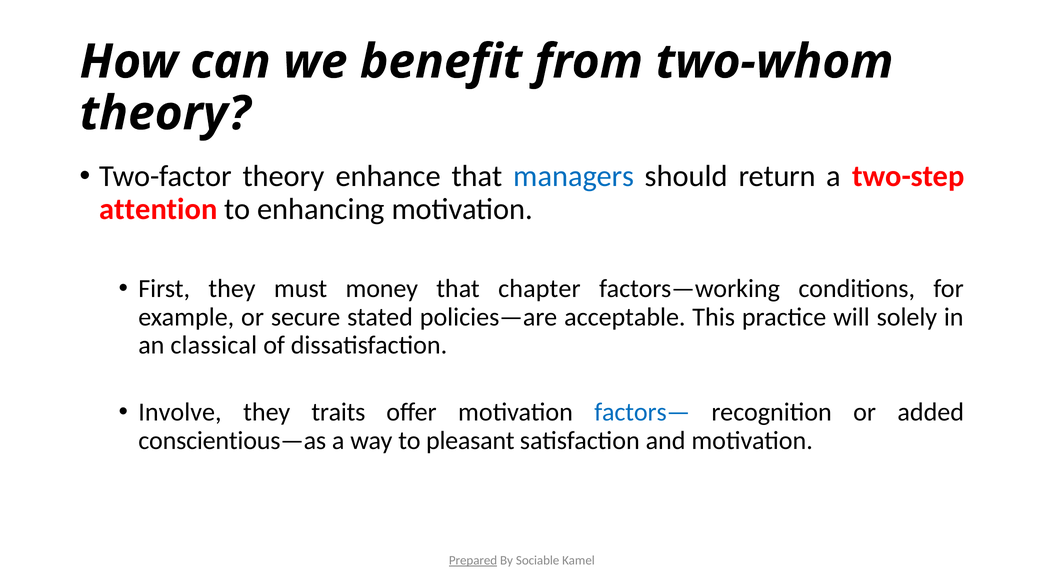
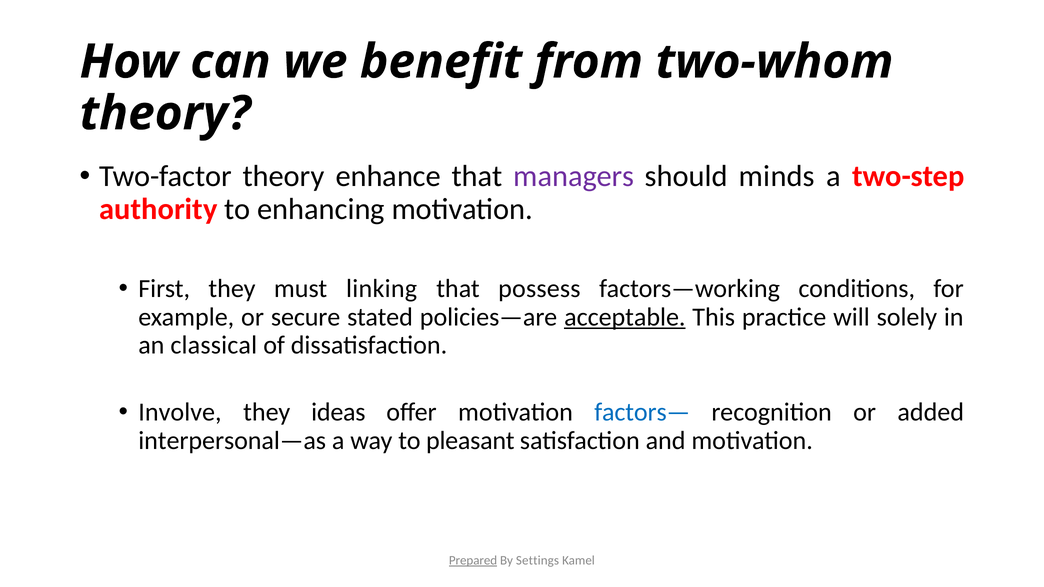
managers colour: blue -> purple (574, 176)
return: return -> minds (777, 176)
attention: attention -> authority (158, 209)
money: money -> linking (382, 289)
chapter: chapter -> possess (539, 289)
acceptable underline: none -> present (625, 317)
traits: traits -> ideas (338, 413)
conscientious—as: conscientious—as -> interpersonal—as (232, 441)
Sociable: Sociable -> Settings (538, 561)
